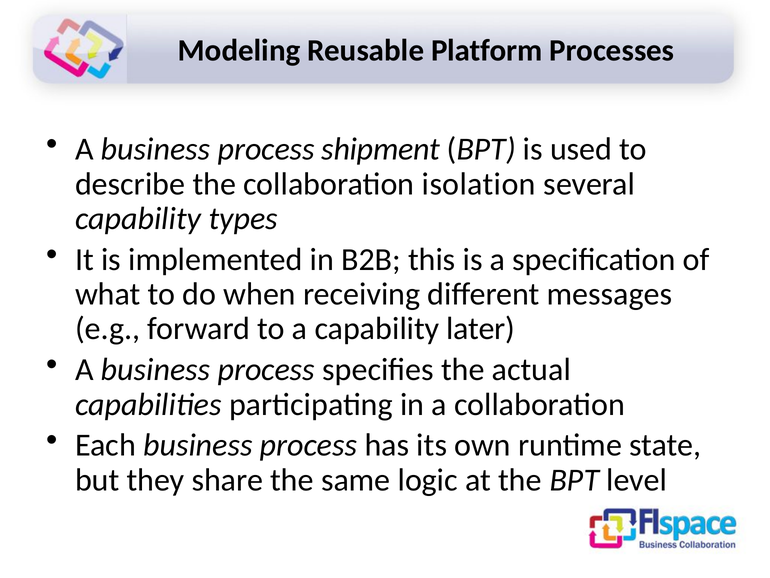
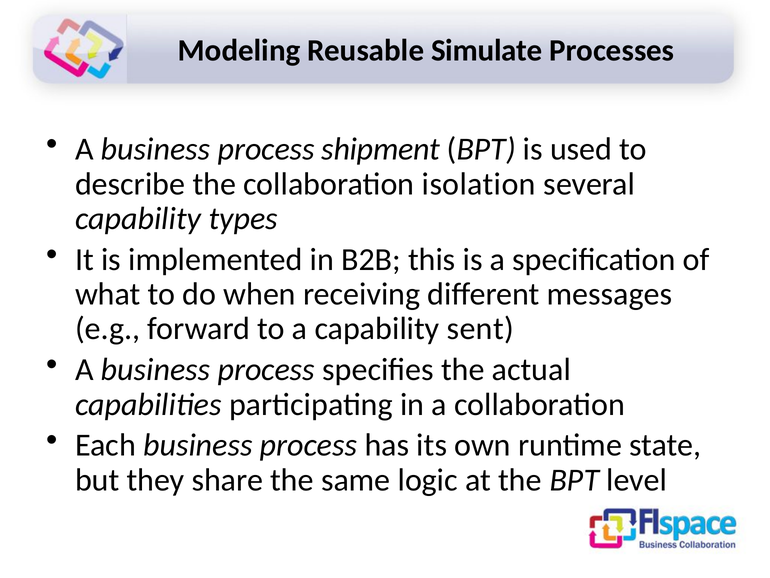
Platform: Platform -> Simulate (487, 50)
later: later -> sent (480, 329)
